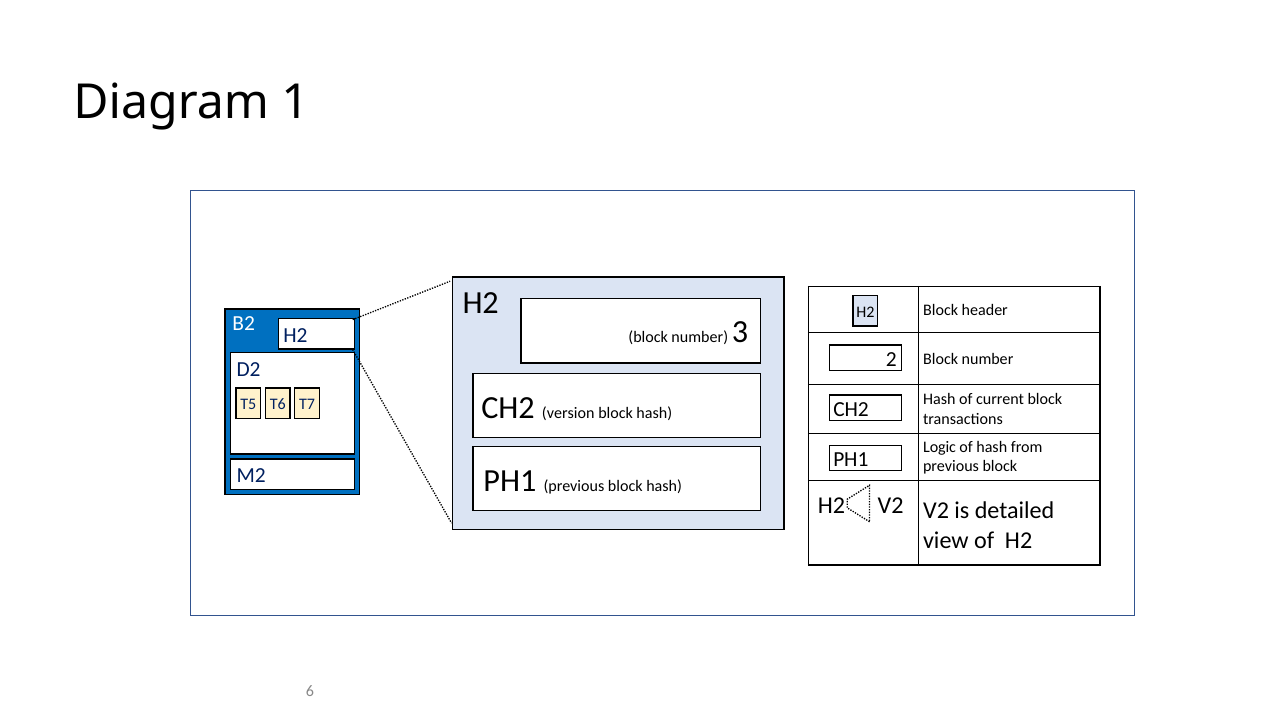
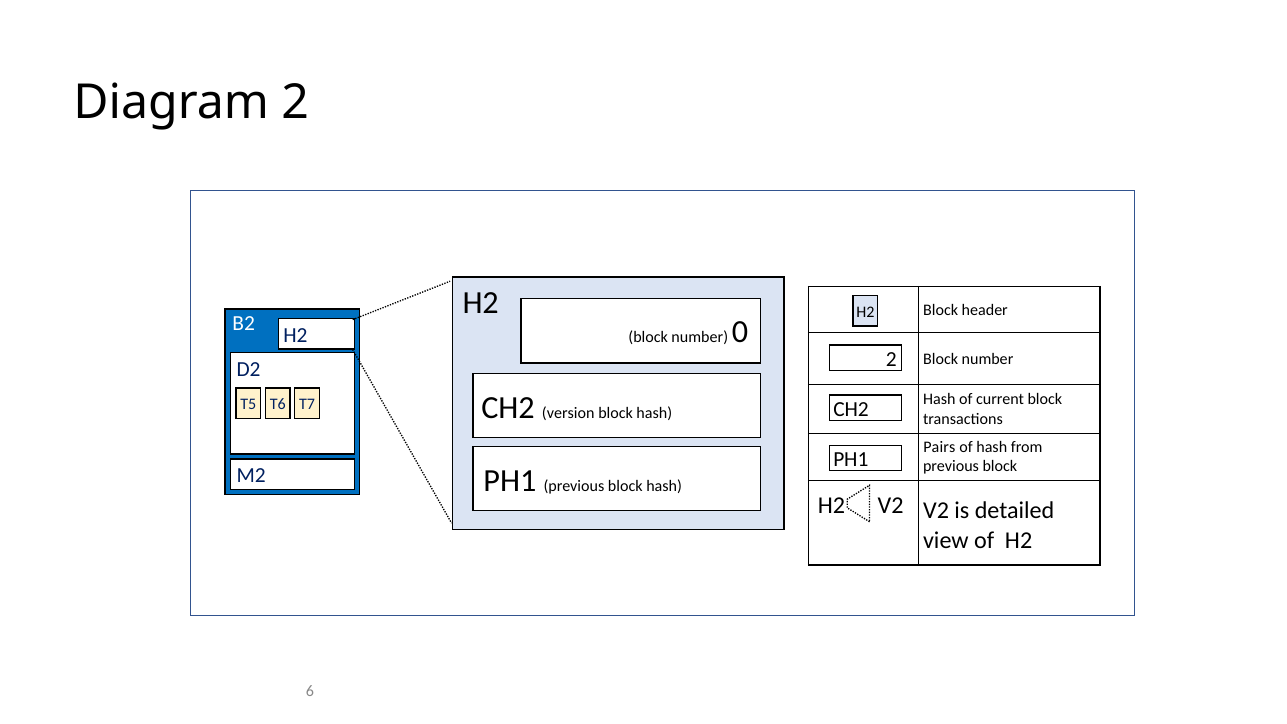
Diagram 1: 1 -> 2 (295, 103)
3: 3 -> 0 (740, 332)
Logic: Logic -> Pairs (939, 447)
